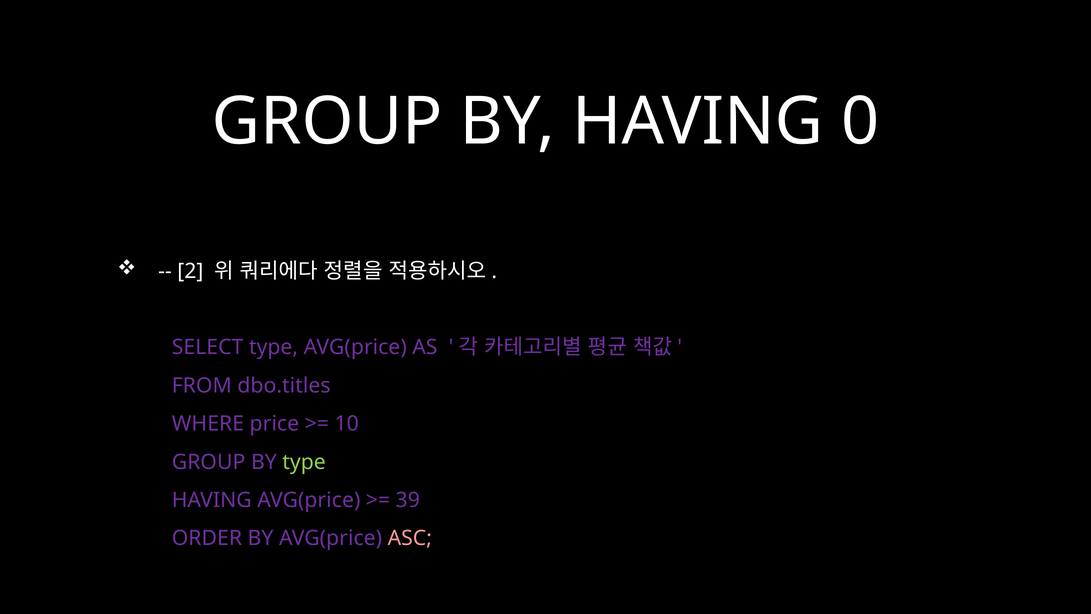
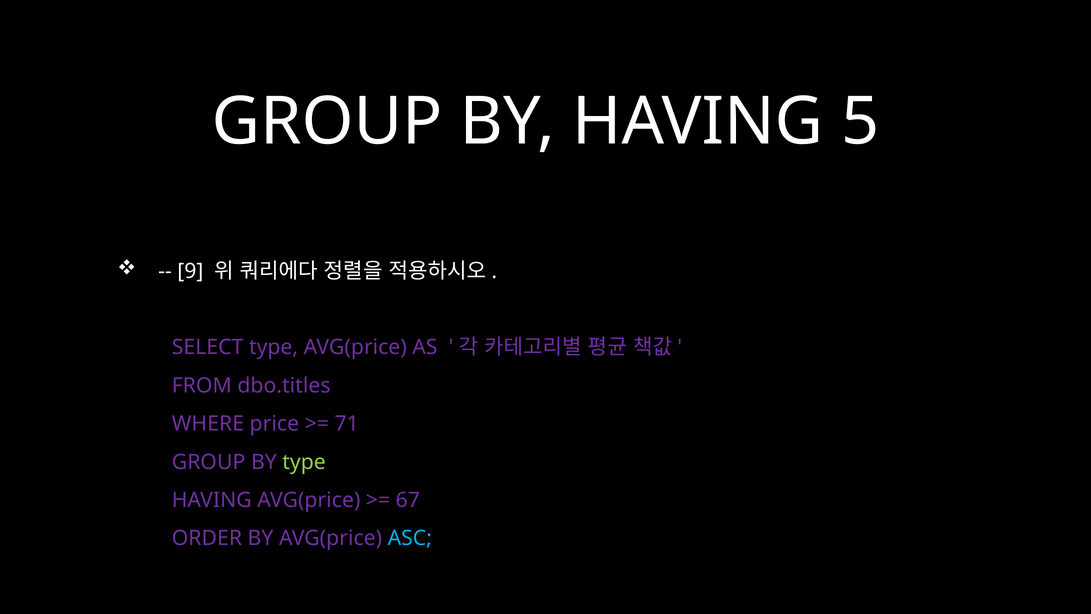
0: 0 -> 5 (860, 122)
2: 2 -> 9 (190, 271)
10: 10 -> 71 (347, 424)
39: 39 -> 67 (408, 500)
ASC colour: pink -> light blue (410, 538)
